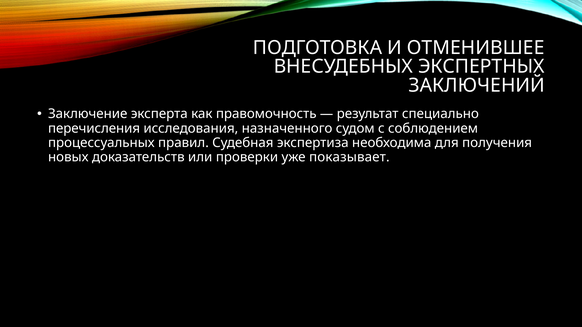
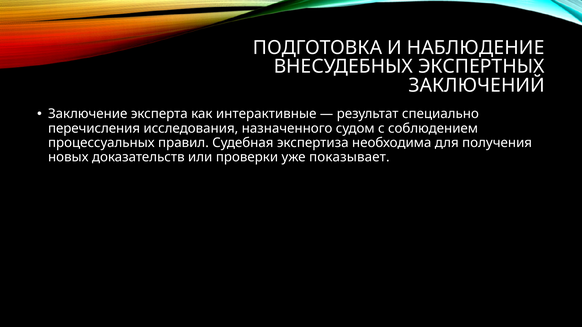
ОТМЕНИВШЕЕ: ОТМЕНИВШЕЕ -> НАБЛЮДЕНИЕ (476, 48)
правомочность: правомочность -> интерактивные (266, 114)
